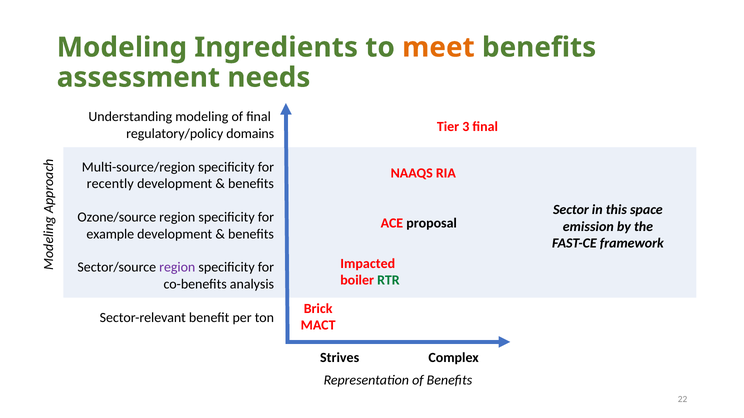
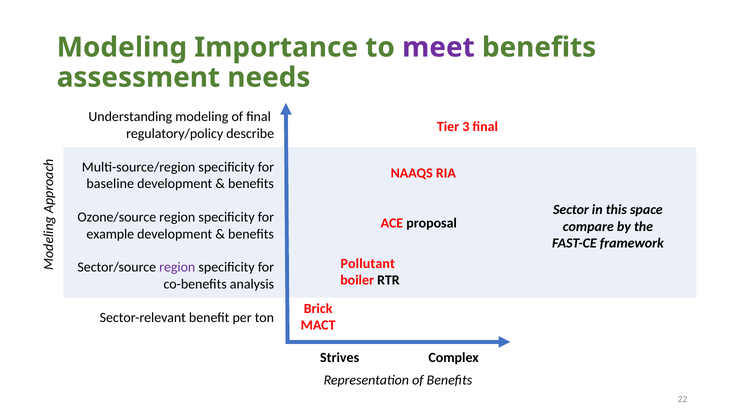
Ingredients: Ingredients -> Importance (276, 47)
meet colour: orange -> purple (438, 47)
domains: domains -> describe (250, 134)
recently: recently -> baseline (110, 184)
emission: emission -> compare (588, 227)
Impacted: Impacted -> Pollutant (368, 264)
RTR colour: green -> black (388, 281)
